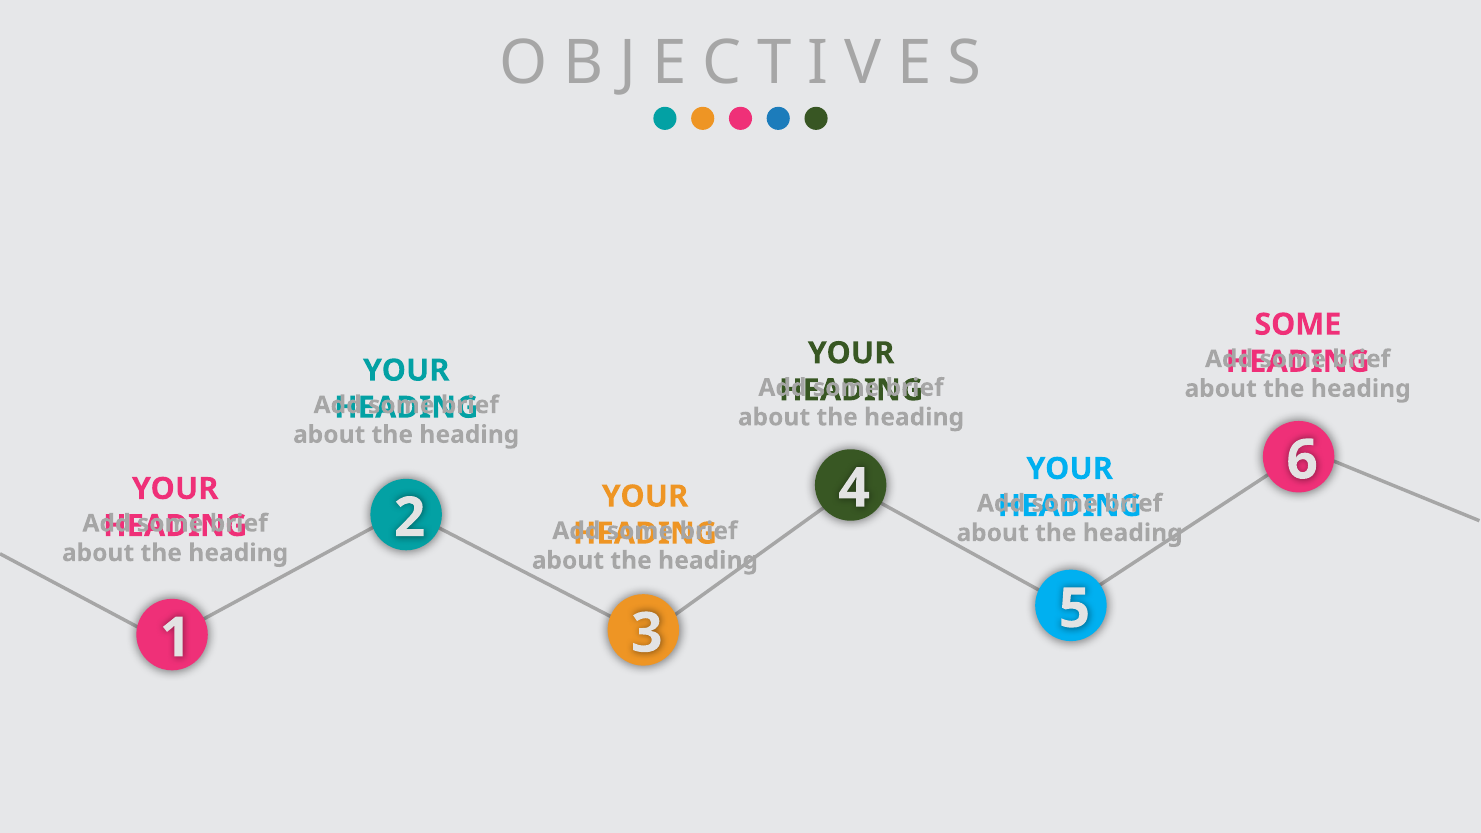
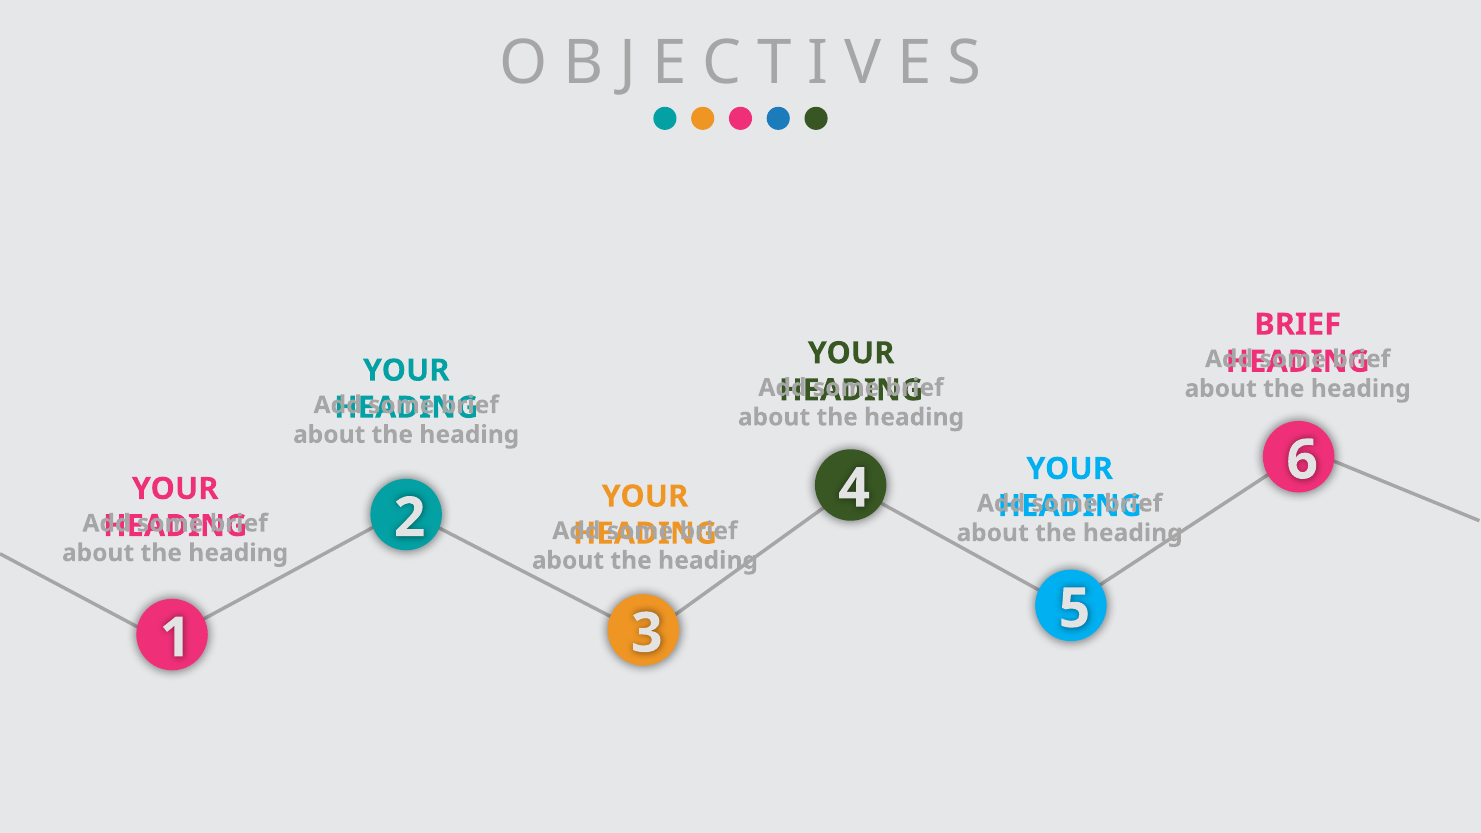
SOME: SOME -> BRIEF (1298, 325)
